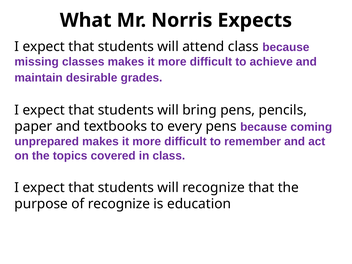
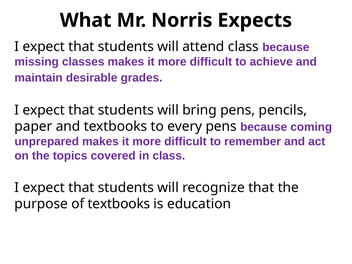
of recognize: recognize -> textbooks (119, 204)
